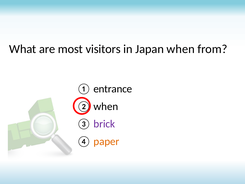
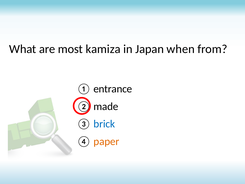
visitors: visitors -> kamiza (103, 49)
when: when -> made (106, 106)
brick colour: purple -> blue (104, 124)
